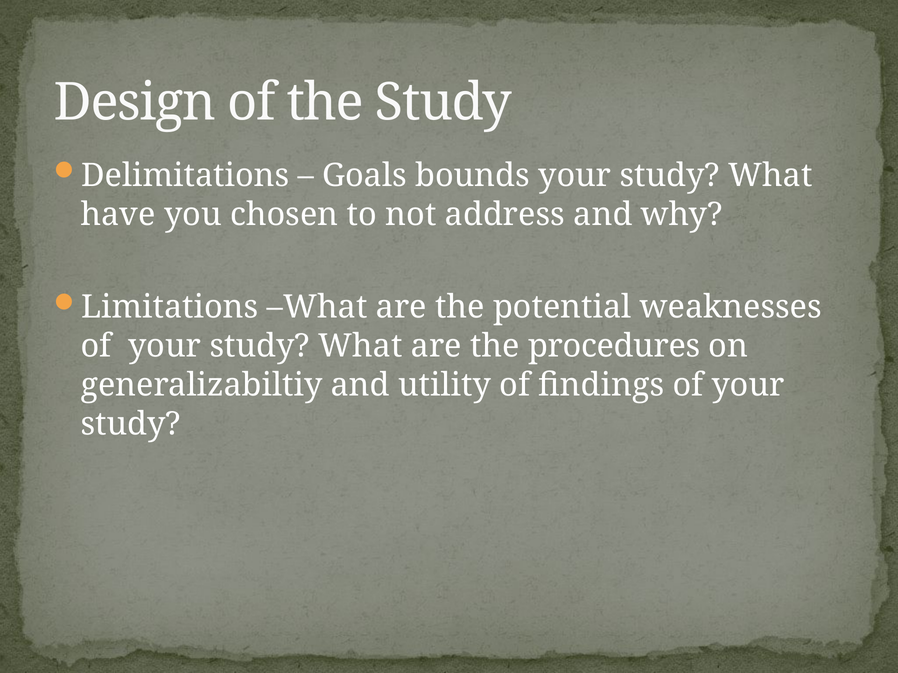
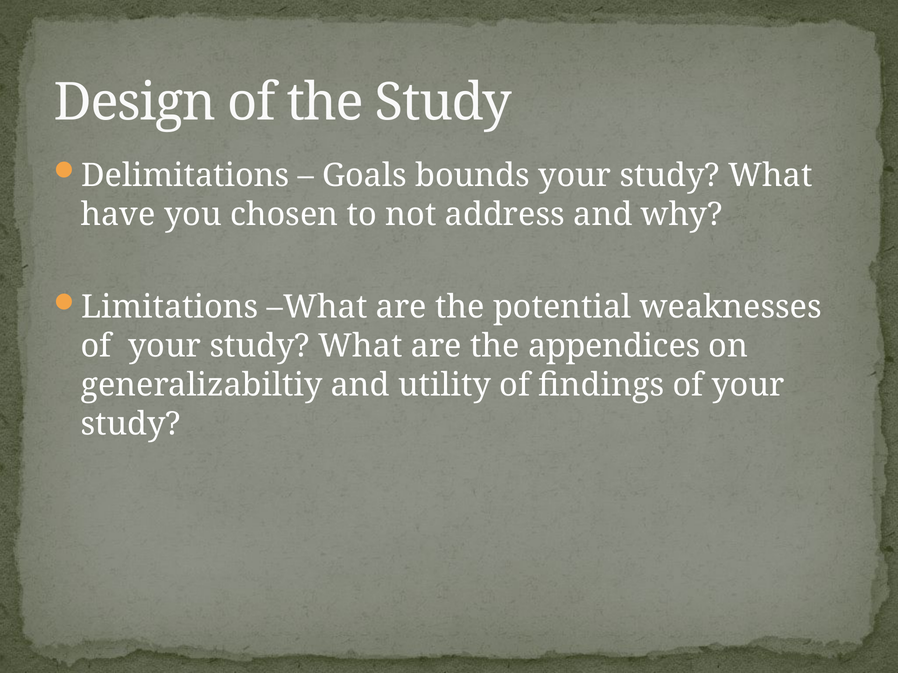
procedures: procedures -> appendices (614, 346)
